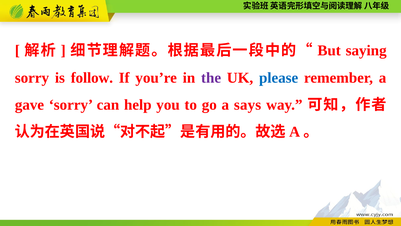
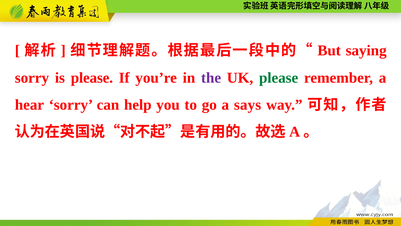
is follow: follow -> please (92, 78)
please colour: blue -> green (279, 78)
gave: gave -> hear (29, 105)
